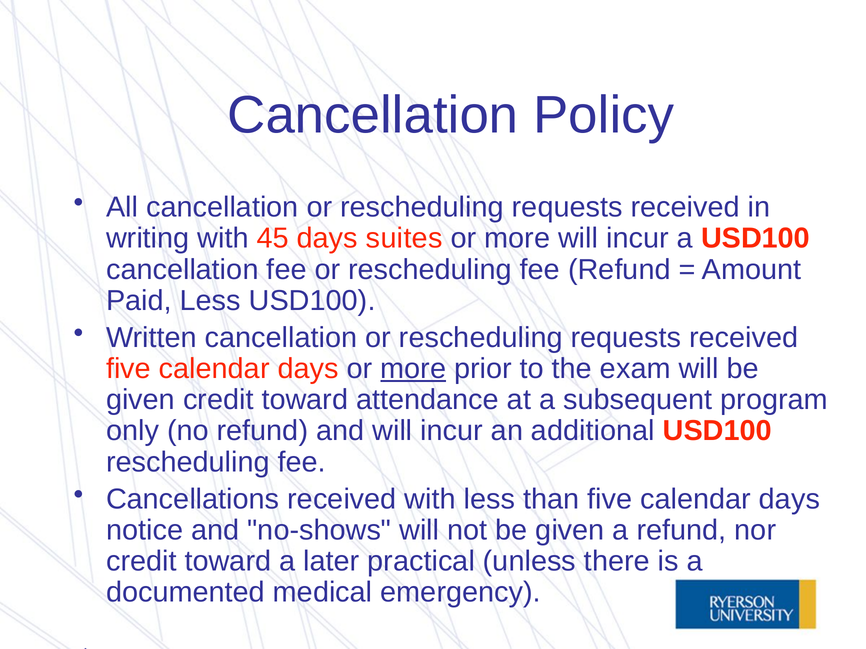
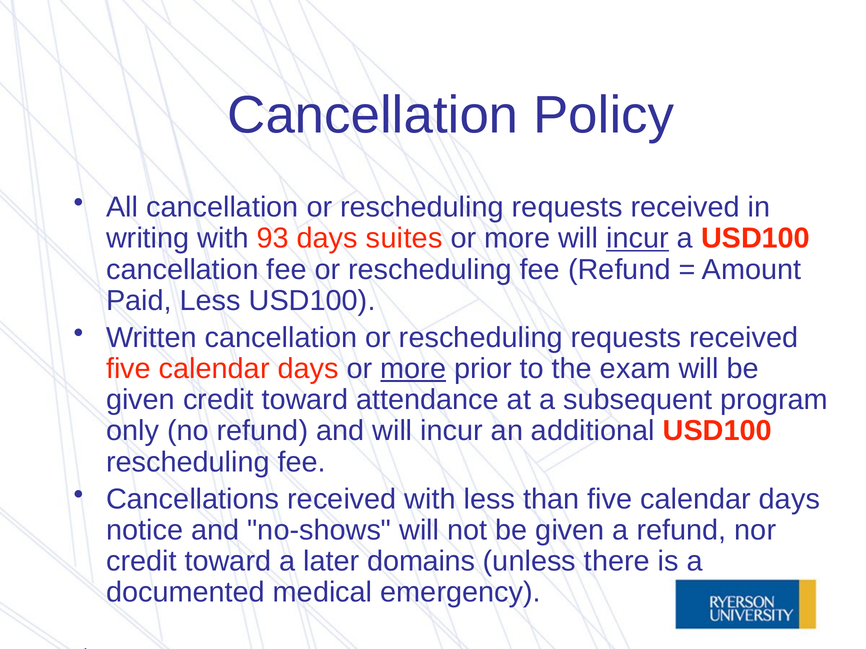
45: 45 -> 93 (273, 239)
incur underline: none -> present (638, 239)
practical: practical -> domains (421, 562)
